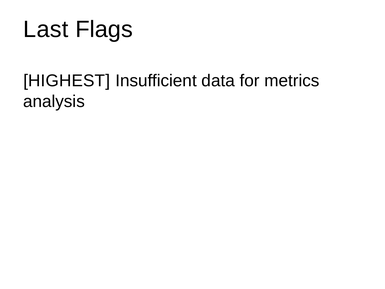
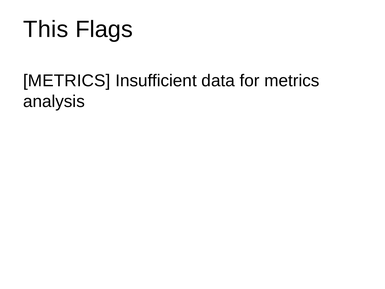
Last: Last -> This (46, 29)
HIGHEST: HIGHEST -> METRICS (67, 81)
